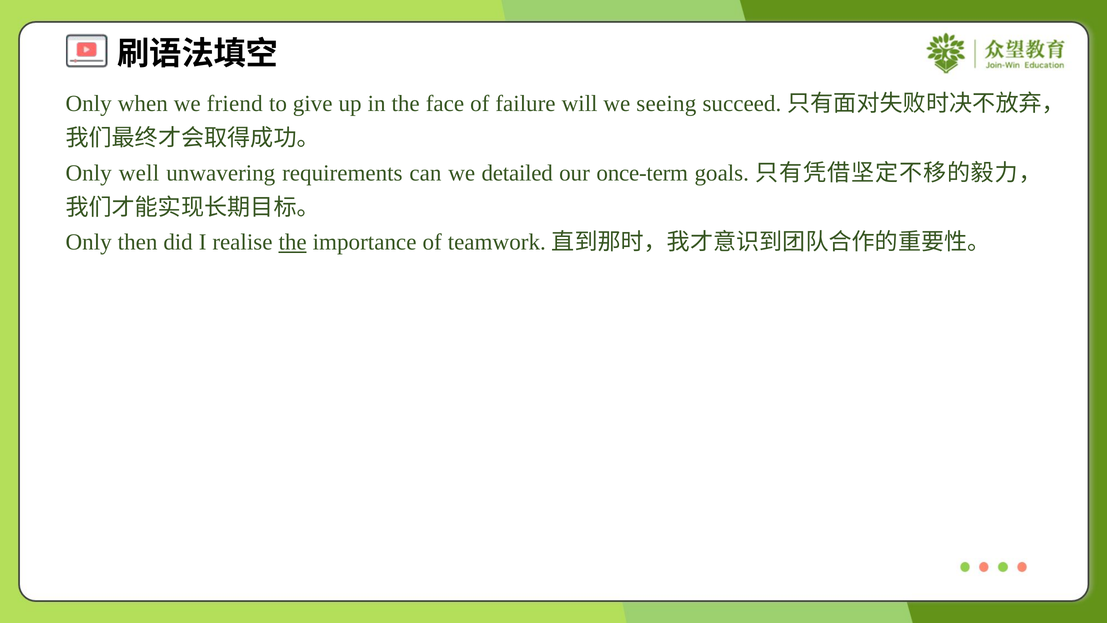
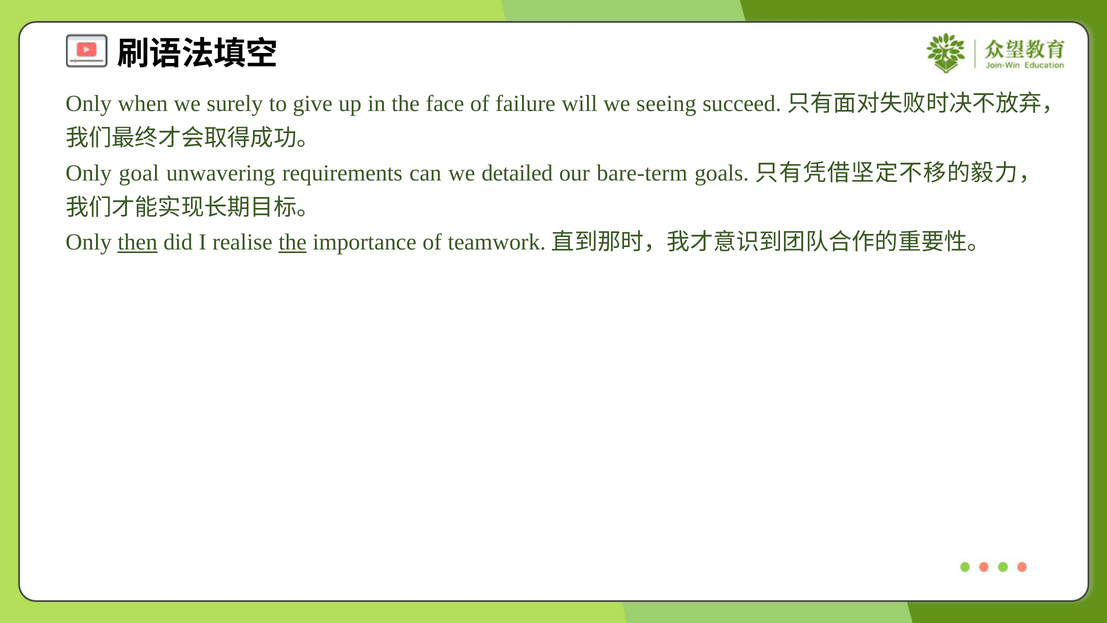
friend: friend -> surely (235, 104)
well: well -> goal (139, 173)
once-term: once-term -> bare-term (642, 173)
then underline: none -> present (138, 242)
